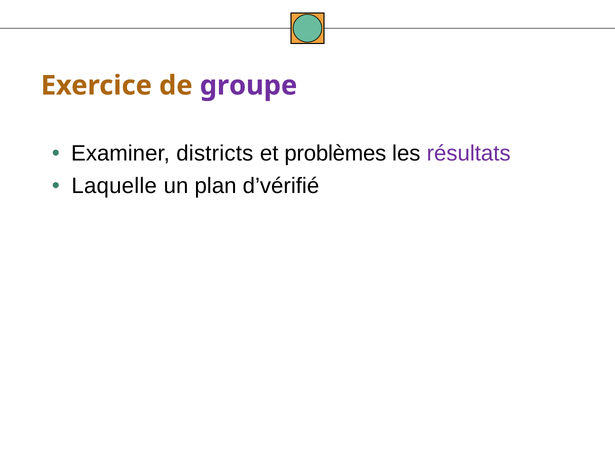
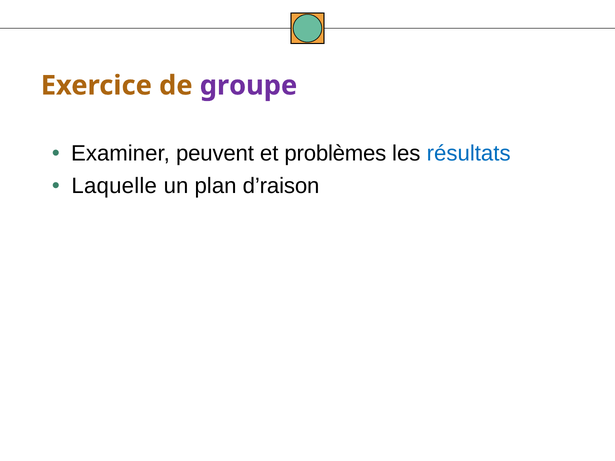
districts: districts -> peuvent (215, 154)
résultats colour: purple -> blue (469, 154)
d’vérifié: d’vérifié -> d’raison (281, 186)
